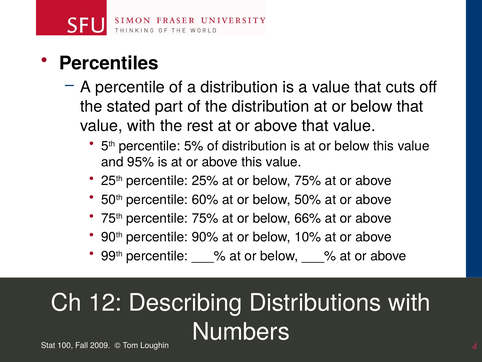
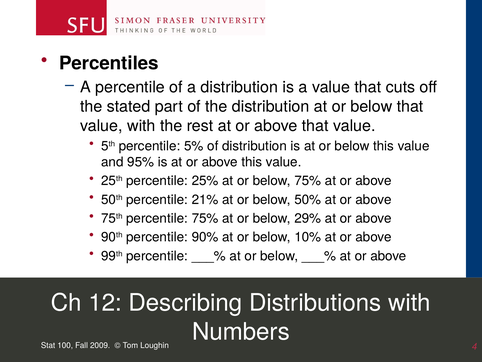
60%: 60% -> 21% (205, 199)
66%: 66% -> 29% (308, 218)
